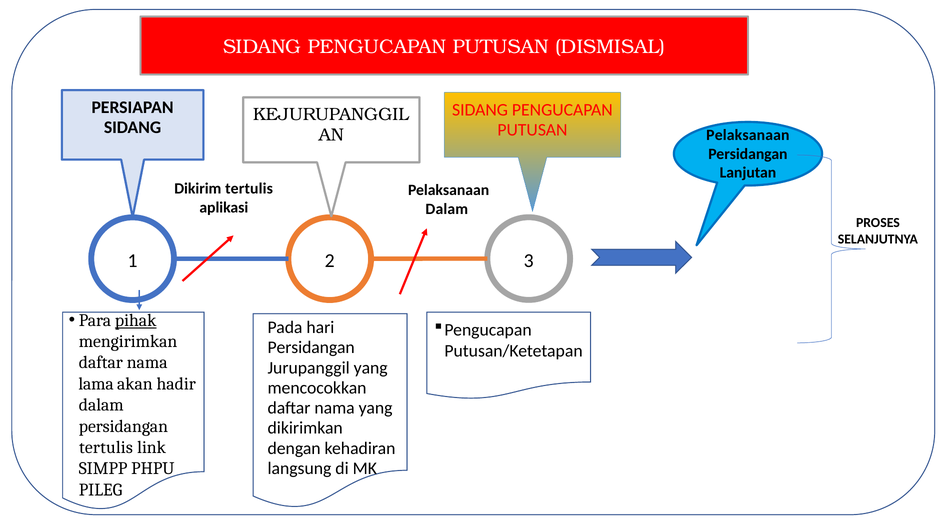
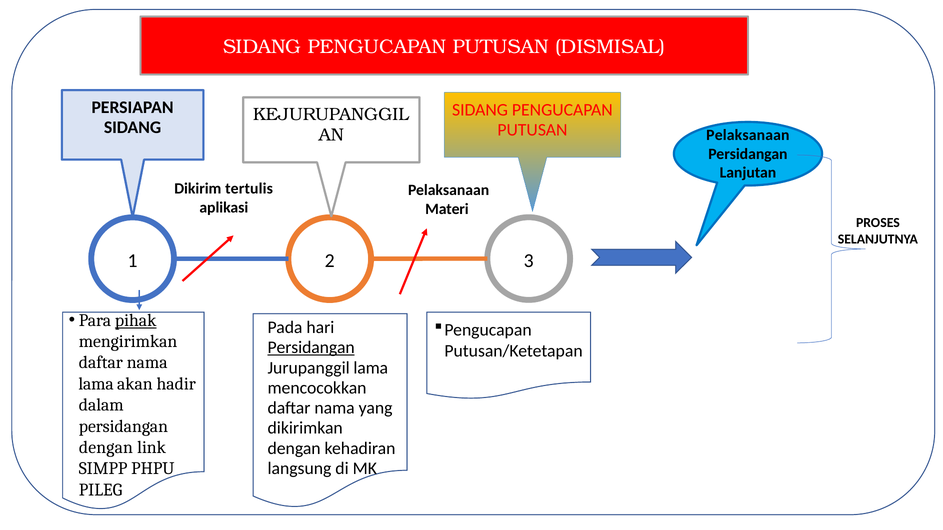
Dalam: Dalam -> Materi (447, 209)
Persidangan underline: none -> present (311, 348)
Jurupanggil yang: yang -> lama (371, 368)
tertulis: tertulis -> dengan (106, 448)
